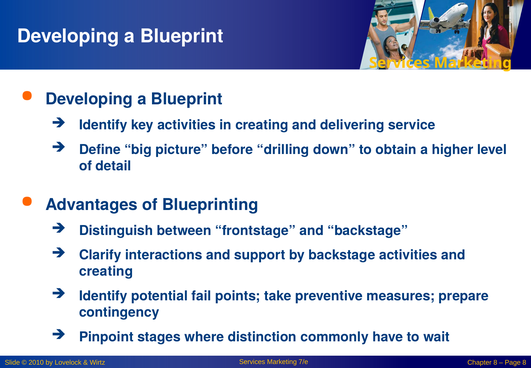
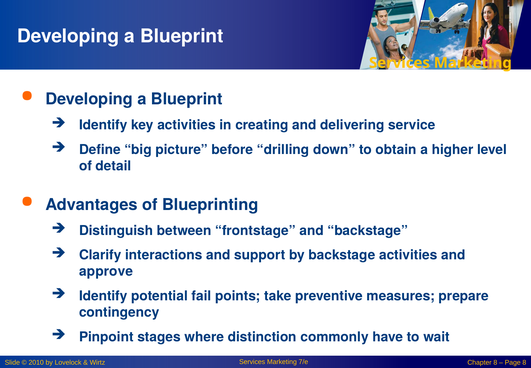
creating: creating -> approve (106, 271)
